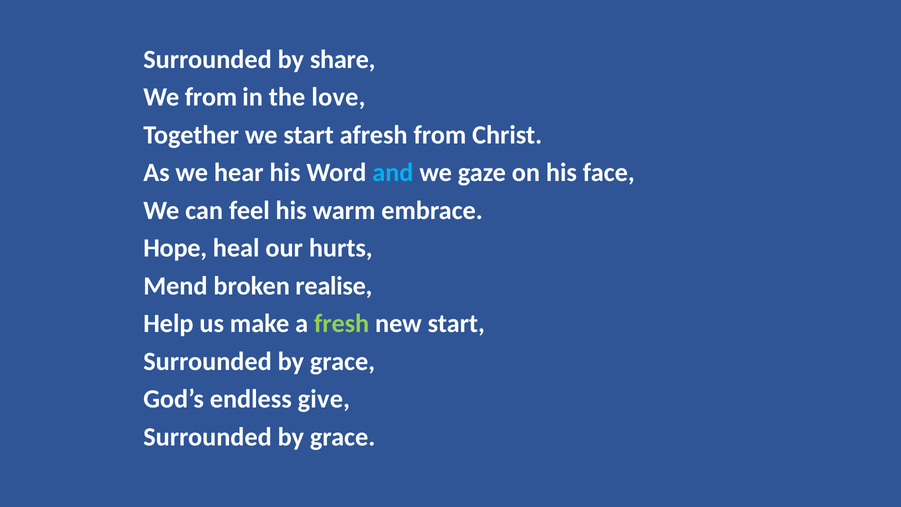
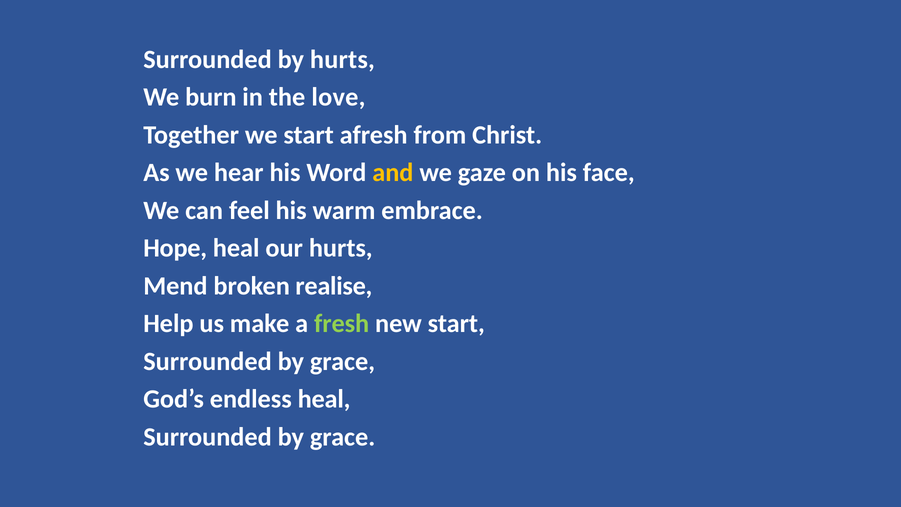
by share: share -> hurts (342, 59)
We from: from -> burn (211, 97)
and colour: light blue -> yellow (393, 173)
endless give: give -> heal (324, 399)
